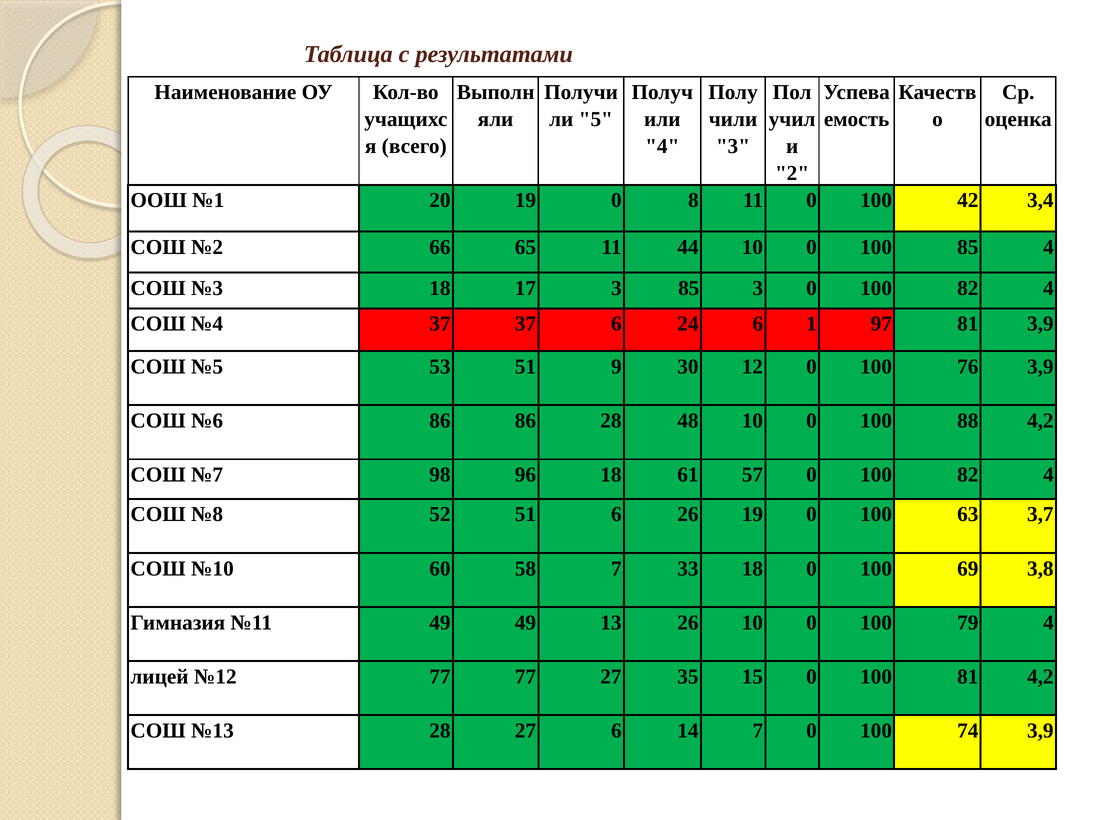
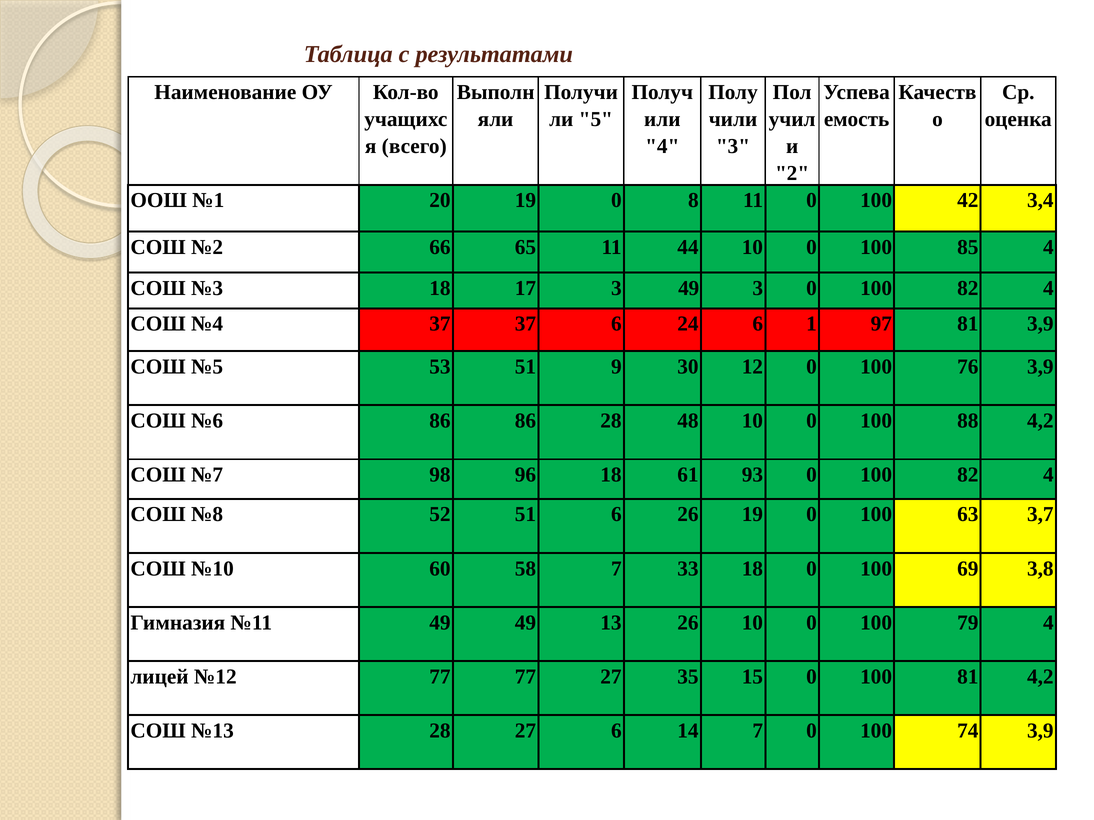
3 85: 85 -> 49 (689, 288)
57: 57 -> 93 (752, 475)
